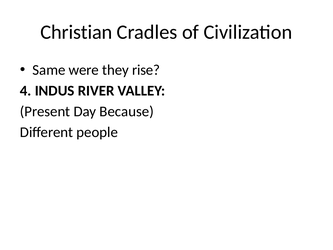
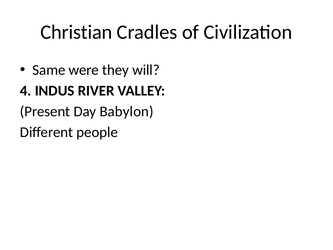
rise: rise -> will (146, 70)
Because: Because -> Babylon (127, 111)
